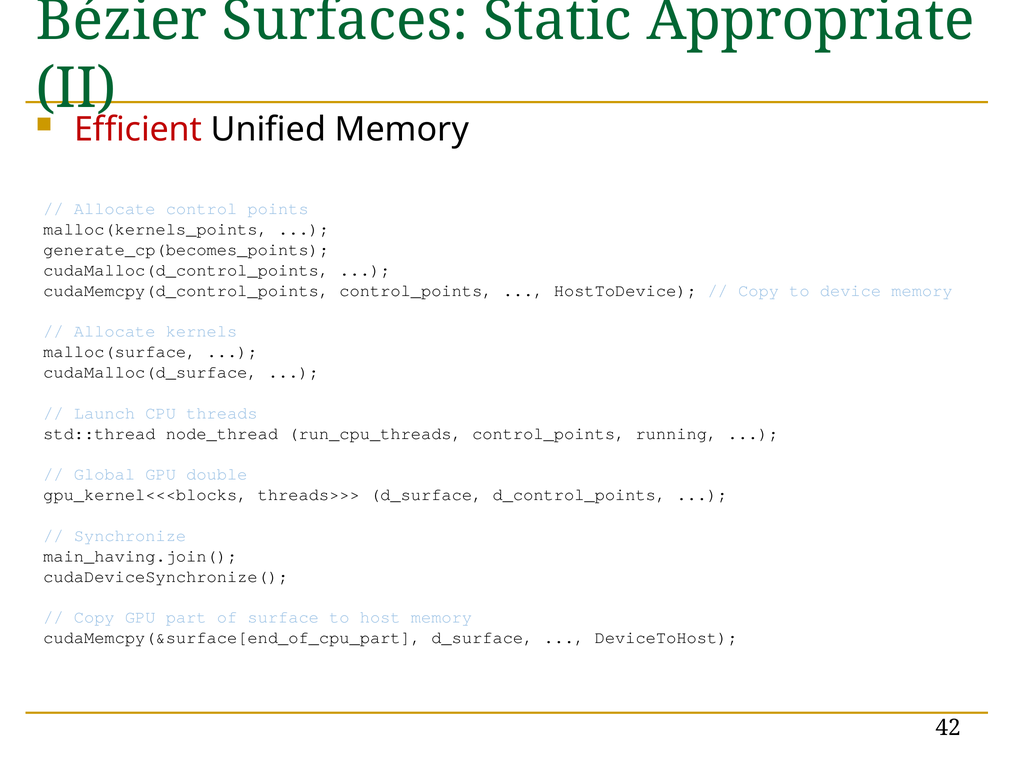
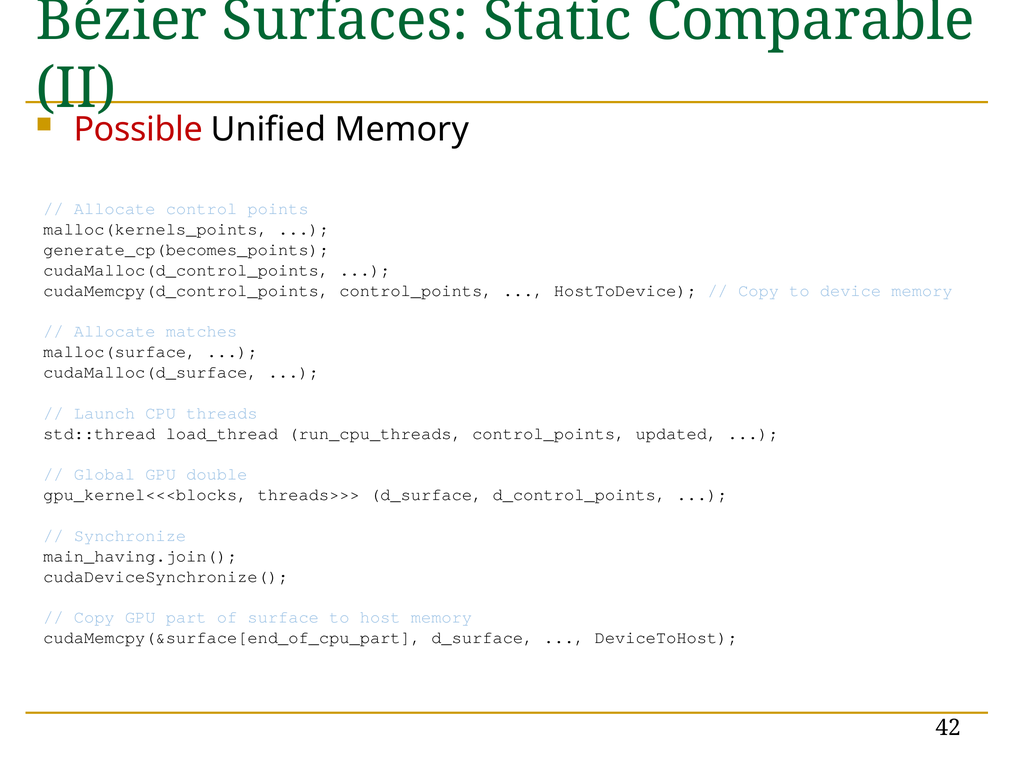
Appropriate: Appropriate -> Comparable (810, 21)
Efficient: Efficient -> Possible (138, 130)
kernels: kernels -> matches (202, 332)
node_thread: node_thread -> load_thread (222, 434)
running: running -> updated (676, 434)
